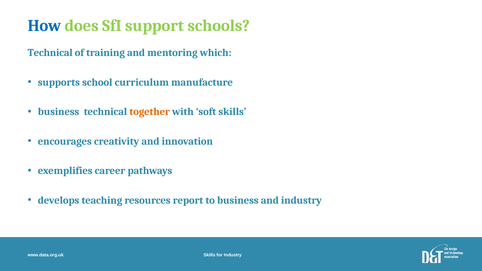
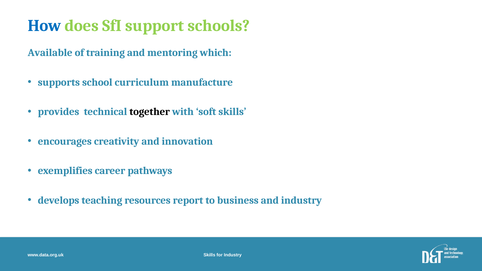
Technical: Technical -> Available (50, 53)
business: business -> provides (59, 112)
together colour: orange -> black (150, 112)
